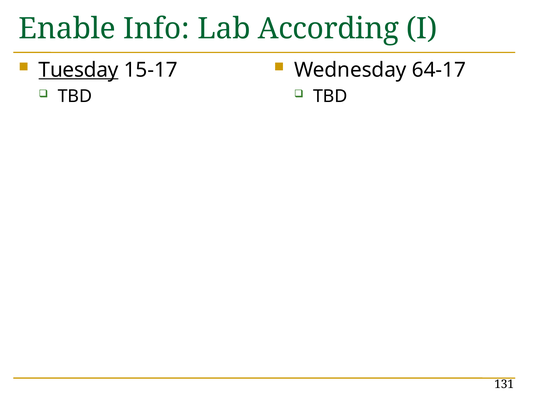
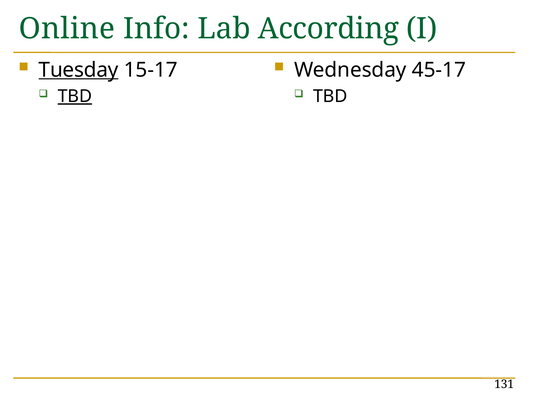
Enable: Enable -> Online (67, 29)
64-17: 64-17 -> 45-17 (439, 70)
TBD underline: none -> present (75, 96)
